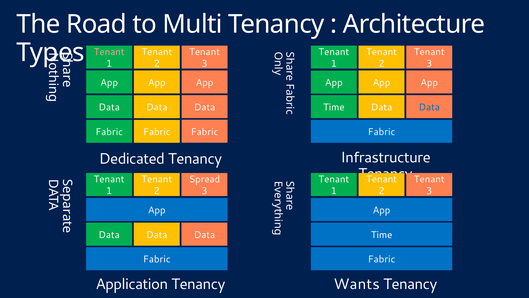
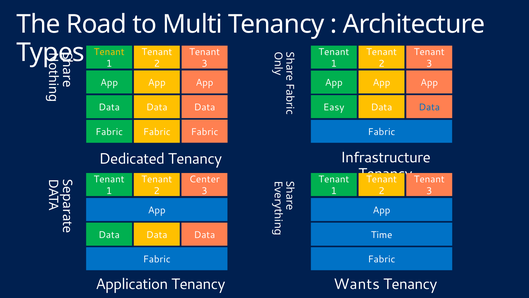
Tenant colour: pink -> yellow (109, 52)
Time: Time -> Easy (334, 107)
Spread: Spread -> Center (204, 179)
